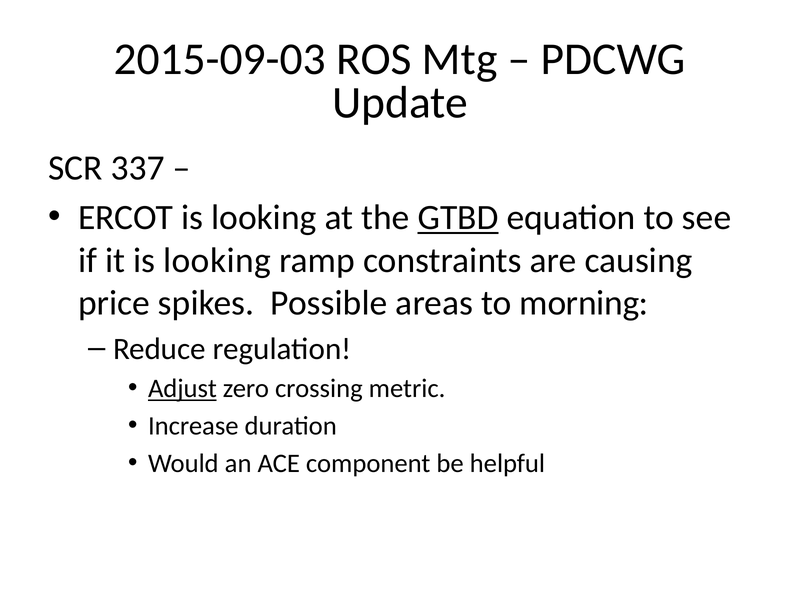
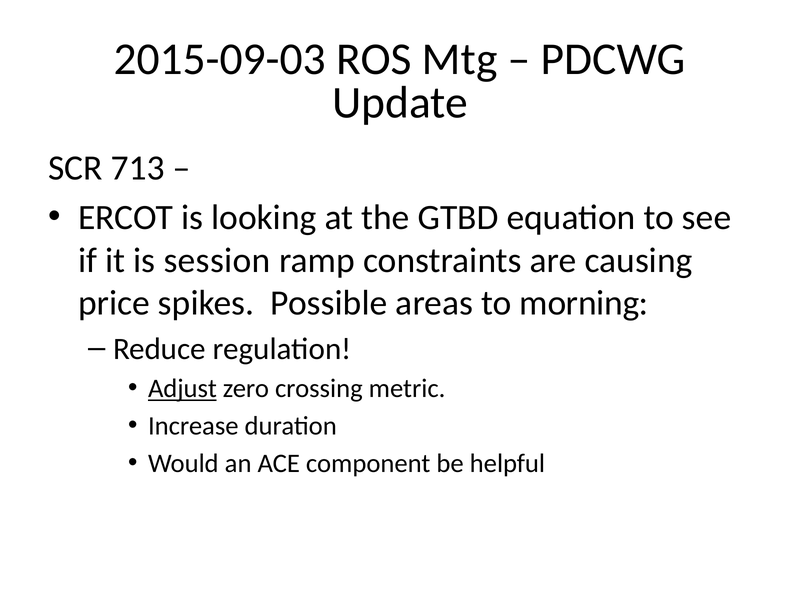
337: 337 -> 713 (138, 168)
GTBD underline: present -> none (458, 218)
it is looking: looking -> session (217, 260)
